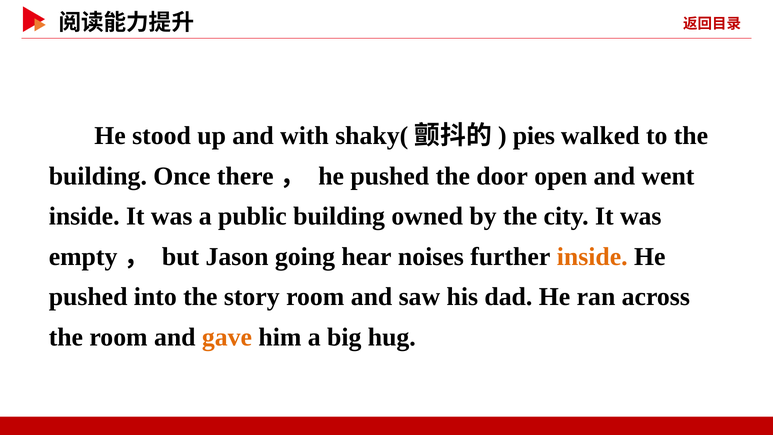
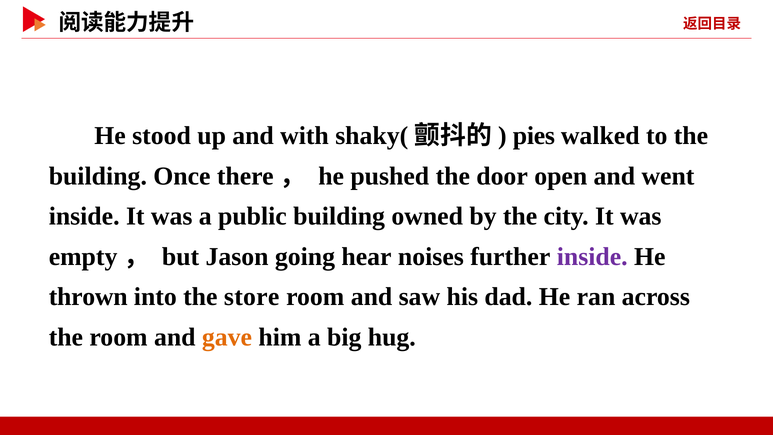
inside colour: orange -> purple (592, 256)
pushed: pushed -> thrown (88, 297)
story: story -> store (252, 297)
